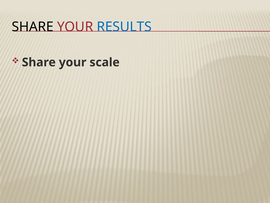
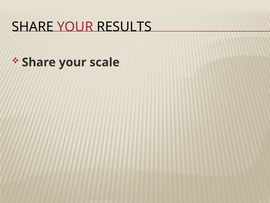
RESULTS colour: blue -> black (124, 27)
